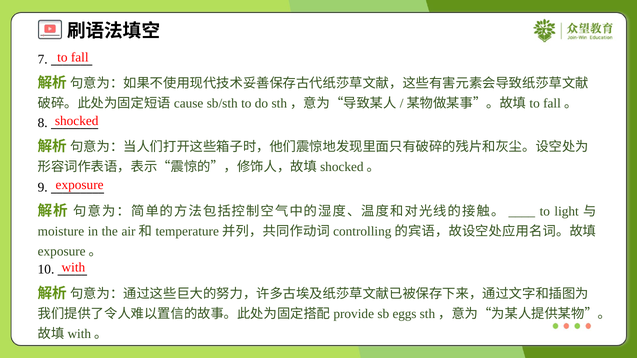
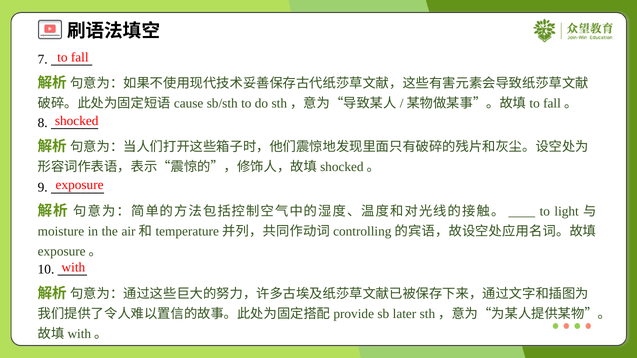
eggs: eggs -> later (404, 314)
